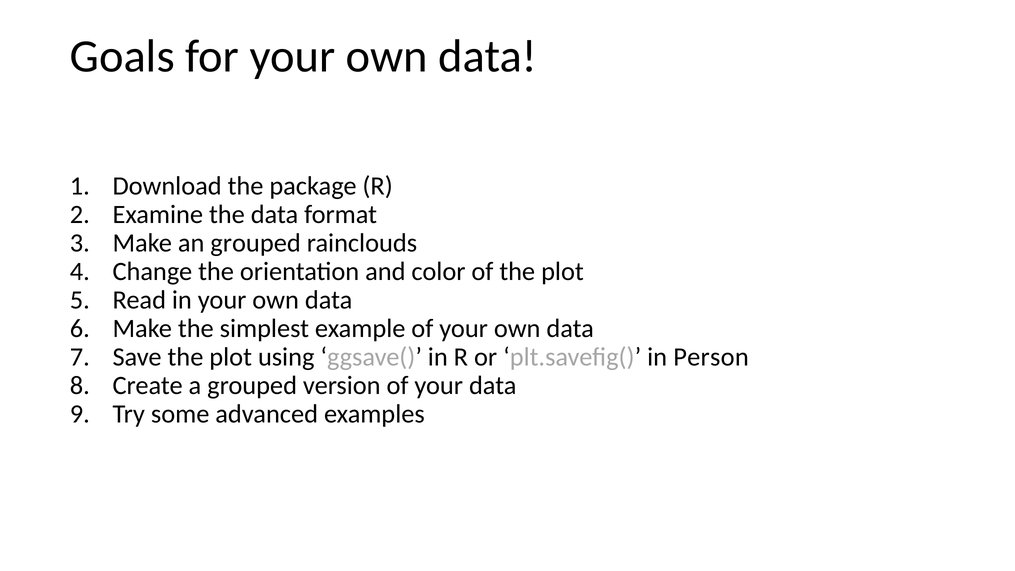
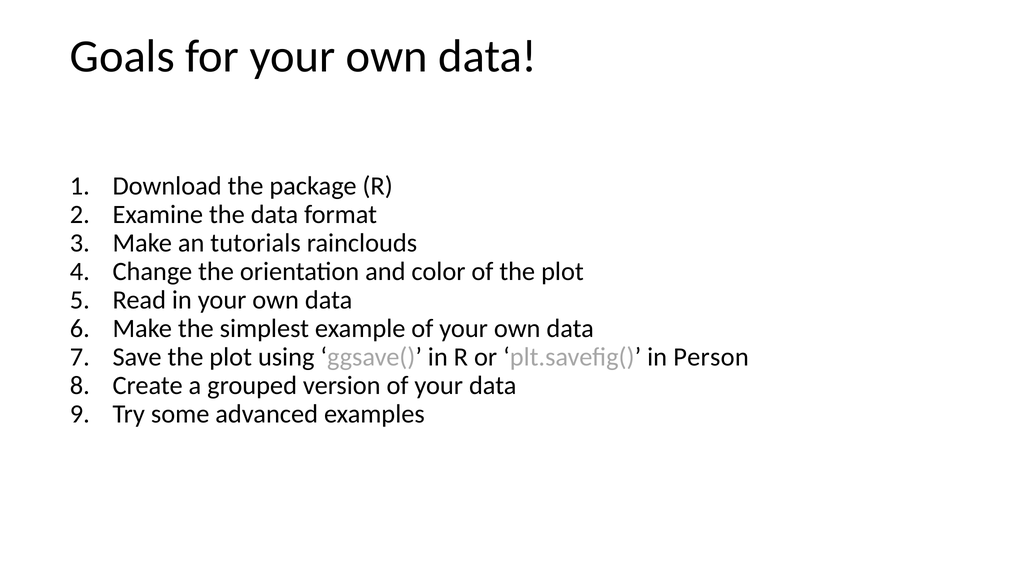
an grouped: grouped -> tutorials (256, 243)
